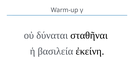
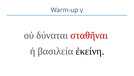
σταθῆναι colour: black -> red (89, 35)
